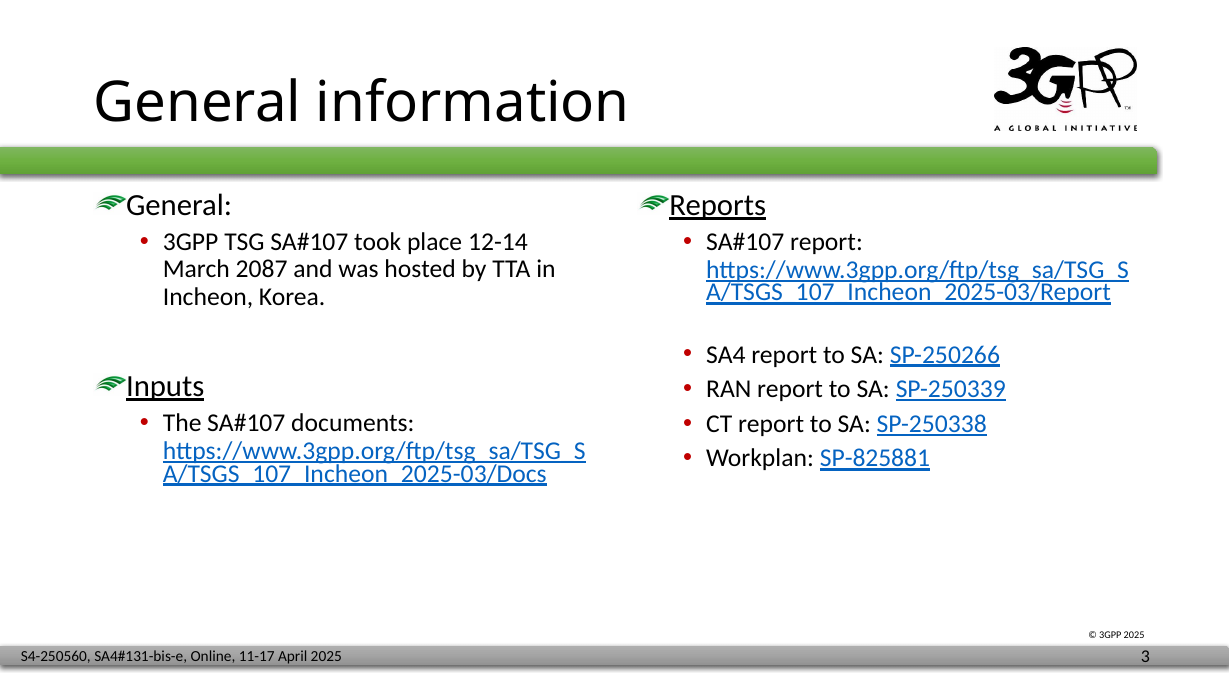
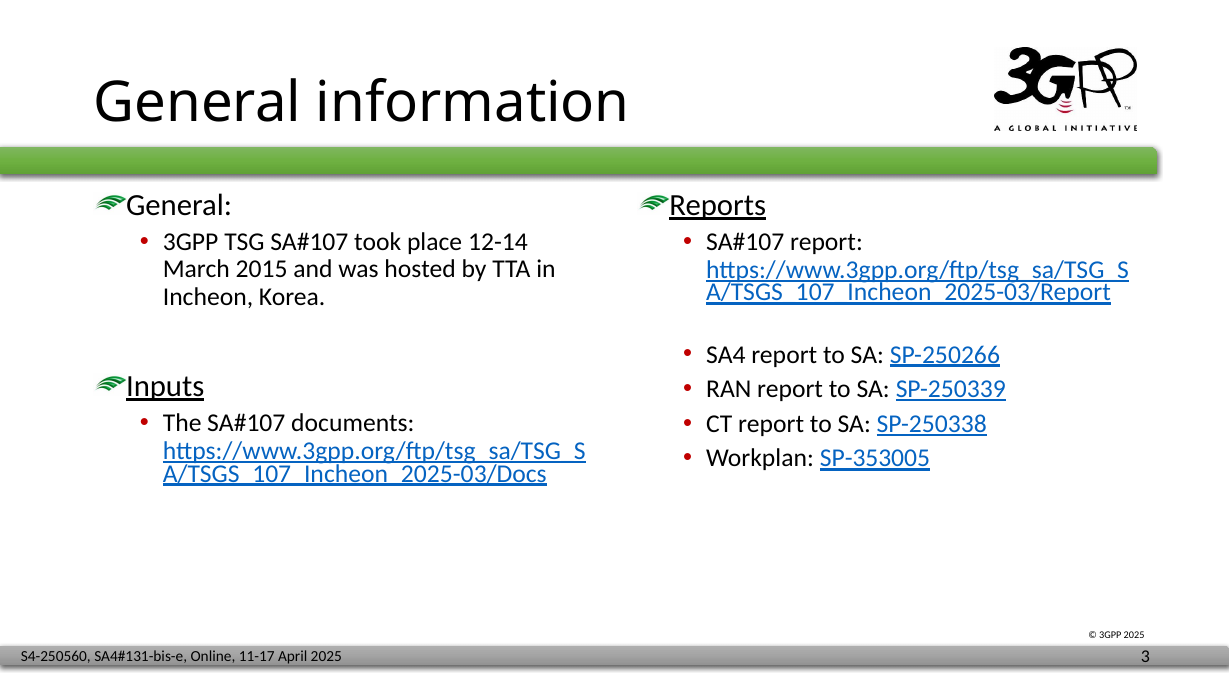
2087: 2087 -> 2015 (262, 270)
SP-825881: SP-825881 -> SP-353005 (875, 459)
